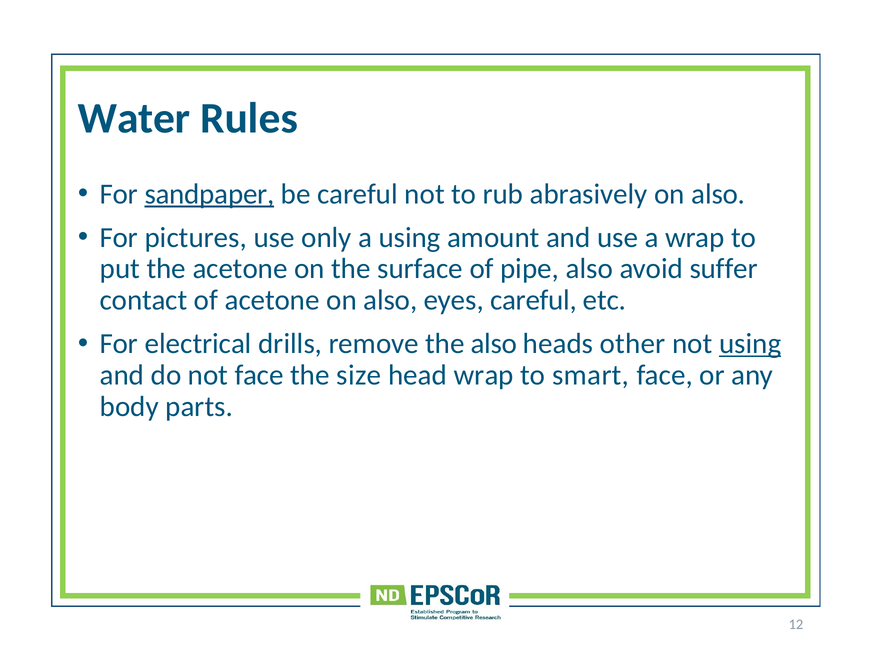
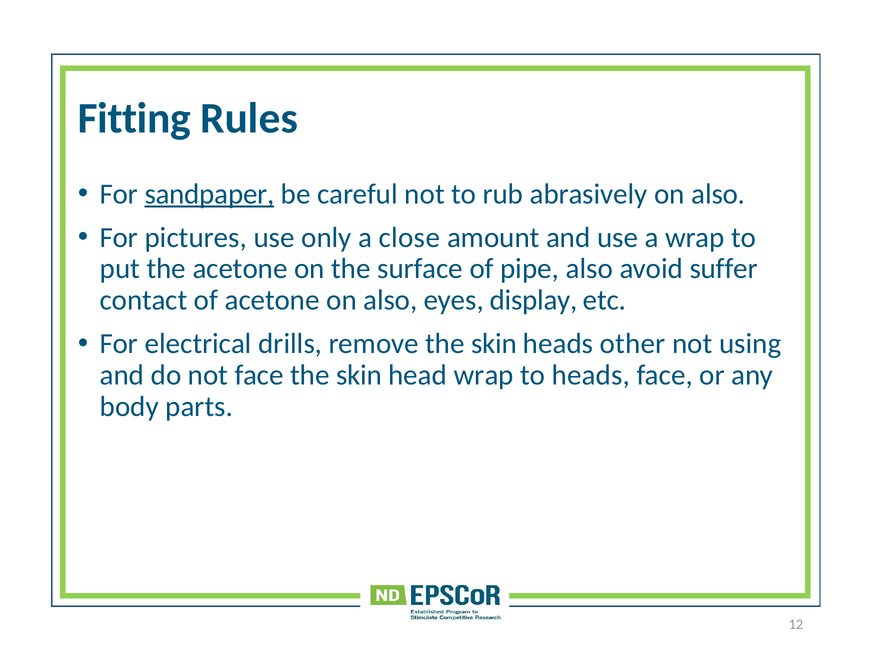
Water: Water -> Fitting (134, 119)
a using: using -> close (409, 237)
eyes careful: careful -> display (534, 300)
remove the also: also -> skin (494, 344)
using underline: present -> none (750, 344)
face the size: size -> skin (359, 375)
to smart: smart -> heads (591, 375)
